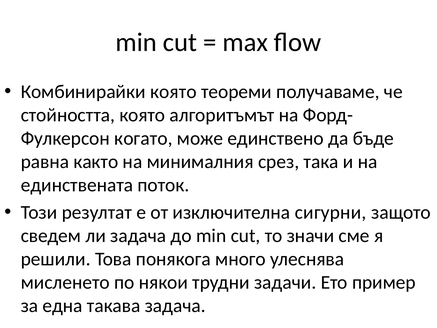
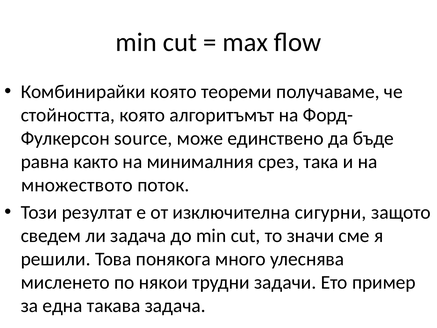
когато: когато -> source (143, 138)
единствената: единствената -> множеството (77, 185)
